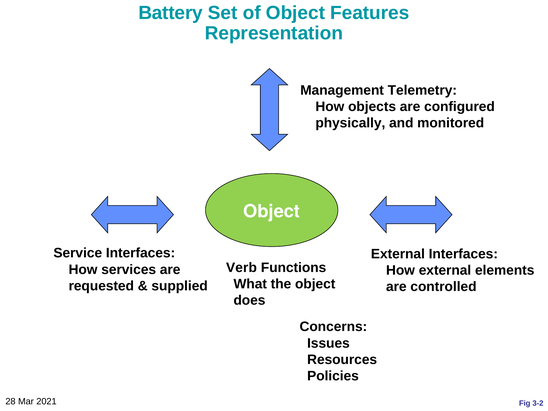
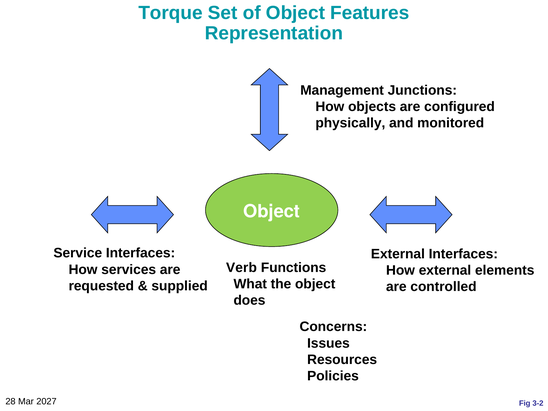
Battery: Battery -> Torque (171, 13)
Telemetry: Telemetry -> Junctions (422, 90)
2021: 2021 -> 2027 (46, 402)
